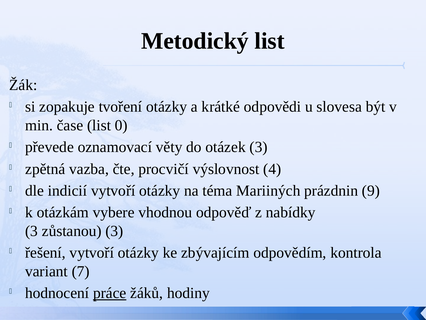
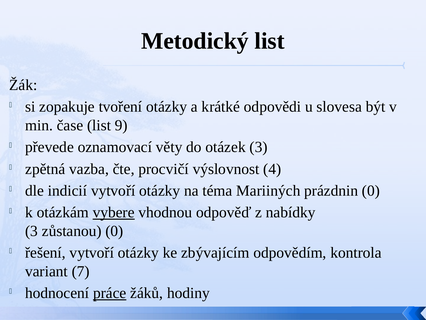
0: 0 -> 9 (121, 125)
prázdnin 9: 9 -> 0 (371, 190)
vybere underline: none -> present (114, 212)
zůstanou 3: 3 -> 0 (114, 231)
